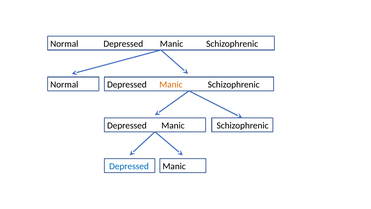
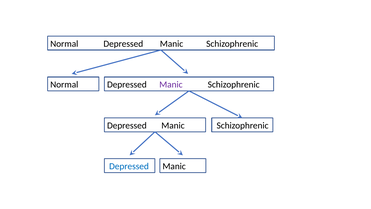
Manic colour: orange -> purple (171, 84)
